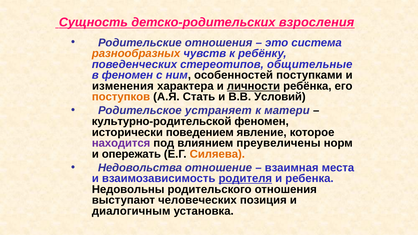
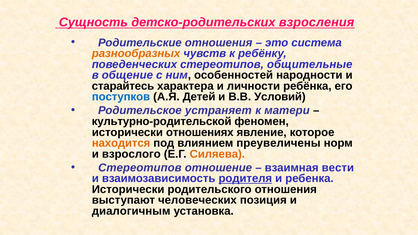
в феномен: феномен -> общение (127, 75)
поступками: поступками -> народности (309, 75)
изменения: изменения -> старайтесь (123, 86)
личности underline: present -> none (253, 86)
поступков colour: orange -> blue (121, 97)
Стать: Стать -> Детей (199, 97)
поведением: поведением -> отношениях (200, 132)
находится colour: purple -> orange (121, 143)
опережать: опережать -> взрослого (131, 154)
Недовольства: Недовольства -> Стереотипов (140, 168)
места: места -> вести (338, 168)
Недовольны: Недовольны -> Исторически (128, 189)
